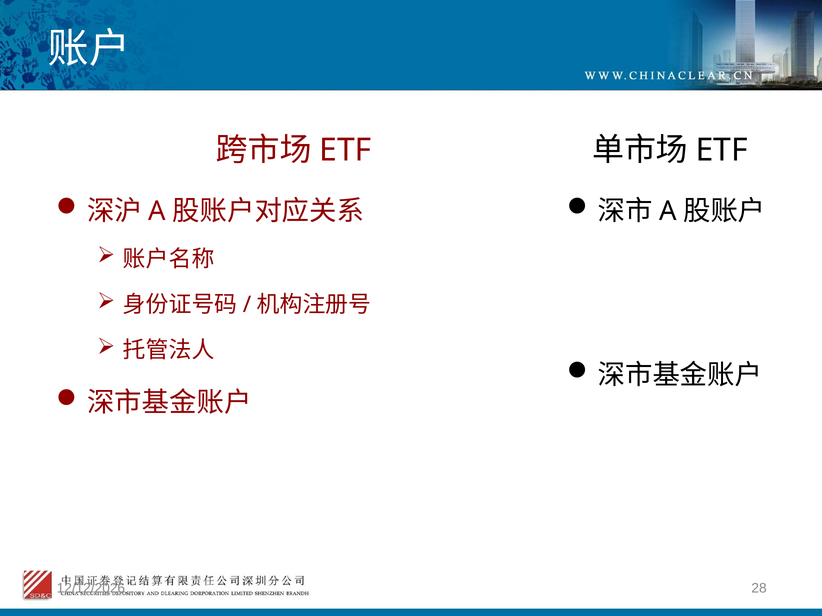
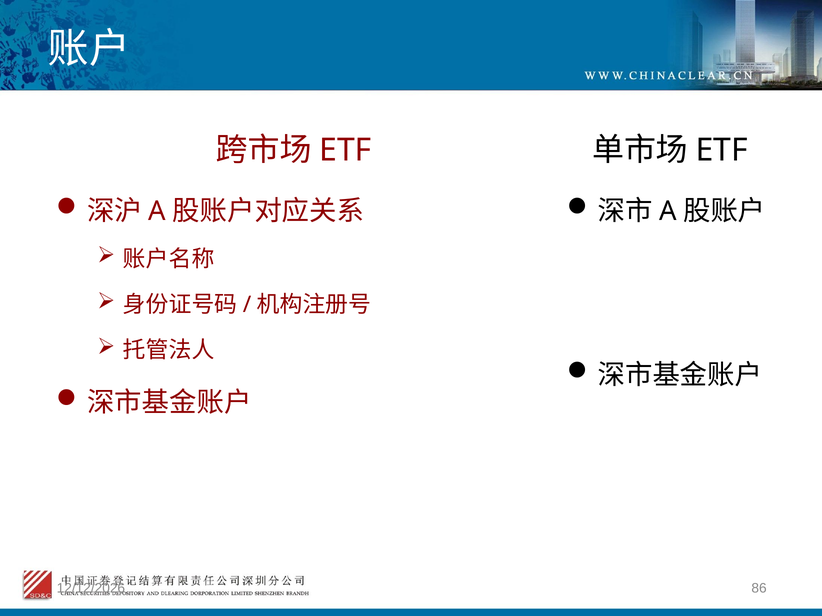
28: 28 -> 86 (759, 589)
